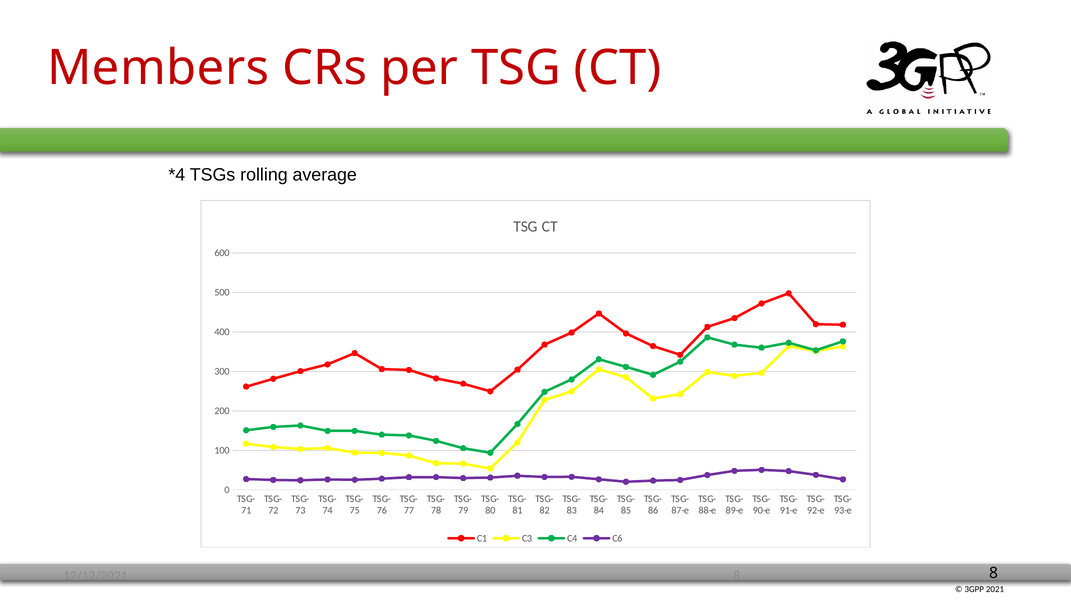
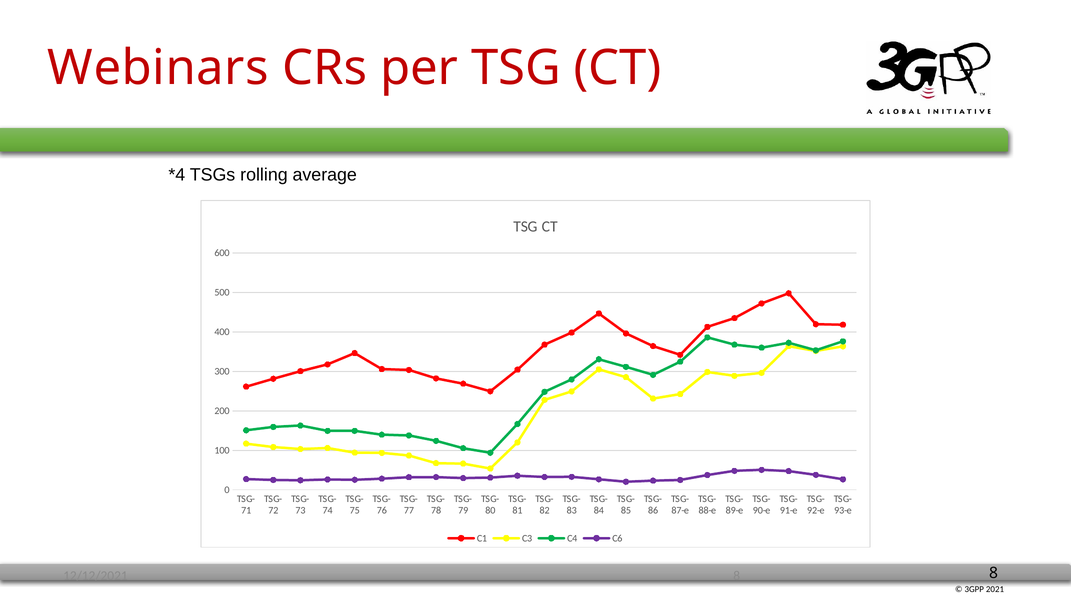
Members: Members -> Webinars (158, 68)
